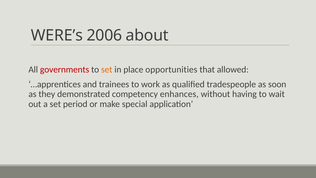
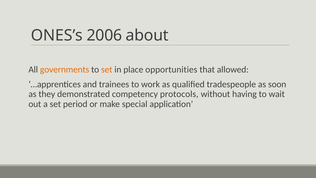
WERE’s: WERE’s -> ONES’s (57, 35)
governments colour: red -> orange (65, 70)
enhances: enhances -> protocols (179, 94)
